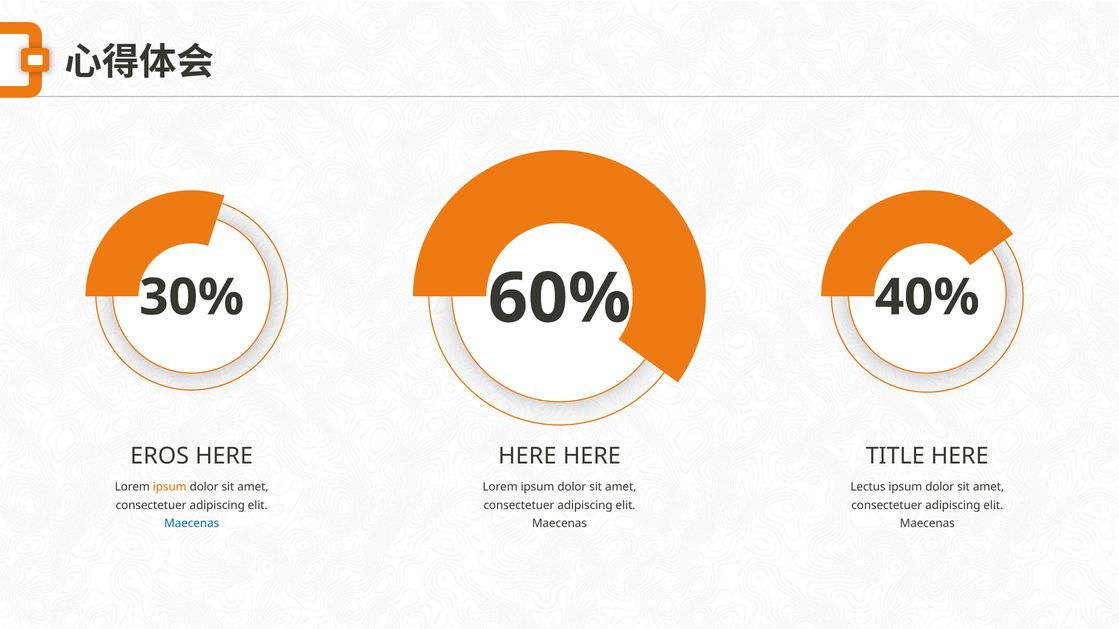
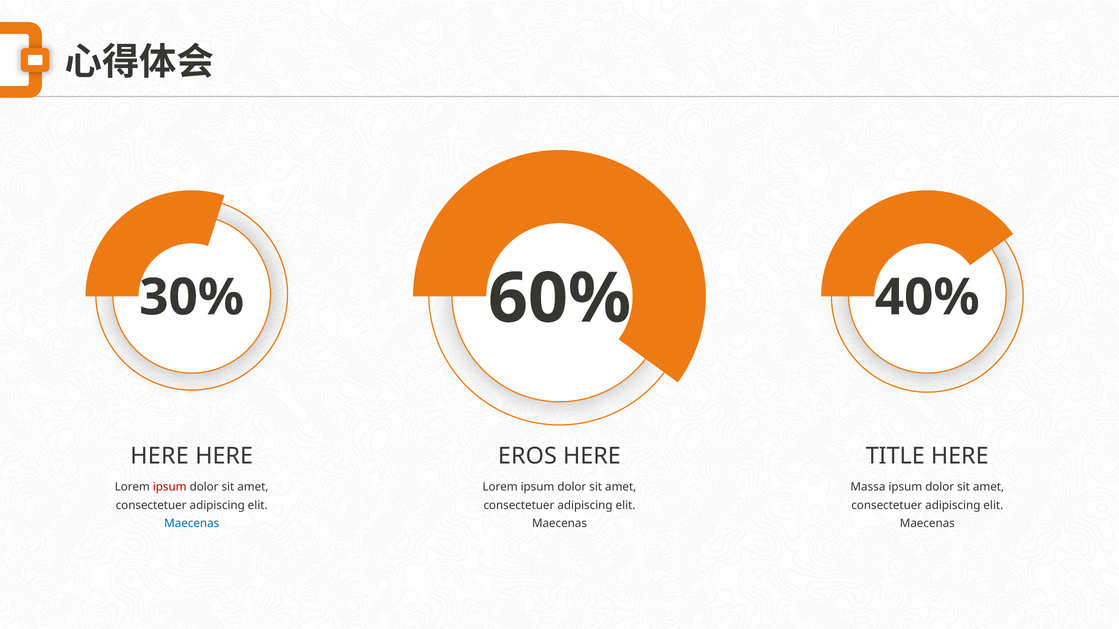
EROS: EROS -> HERE (160, 456)
HERE: HERE -> EROS (527, 456)
ipsum colour: orange -> red (170, 487)
Lectus: Lectus -> Massa (868, 487)
